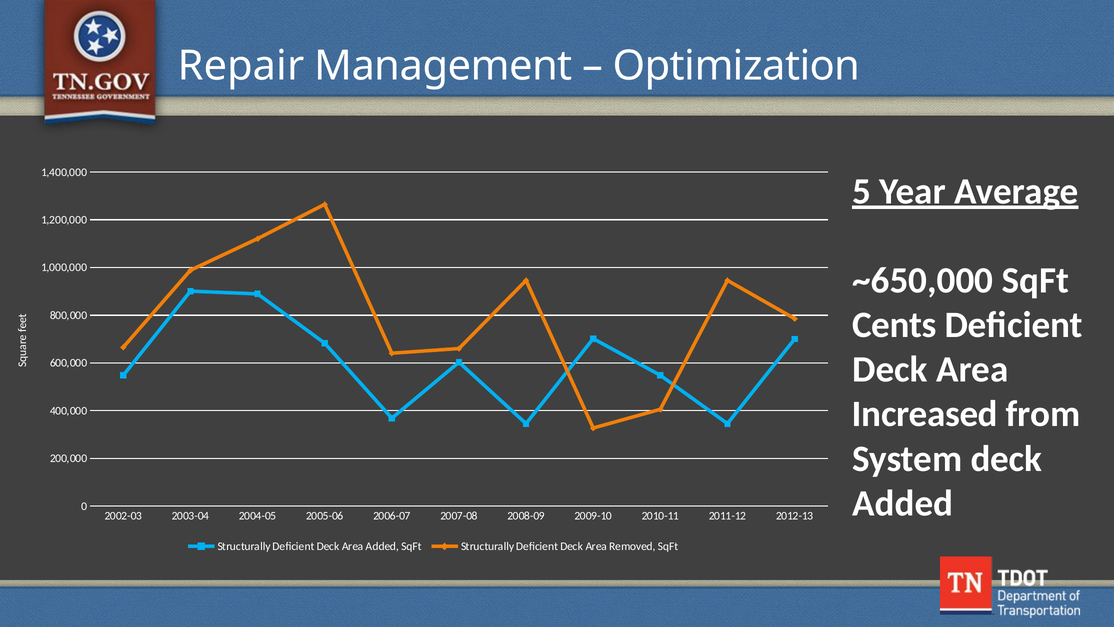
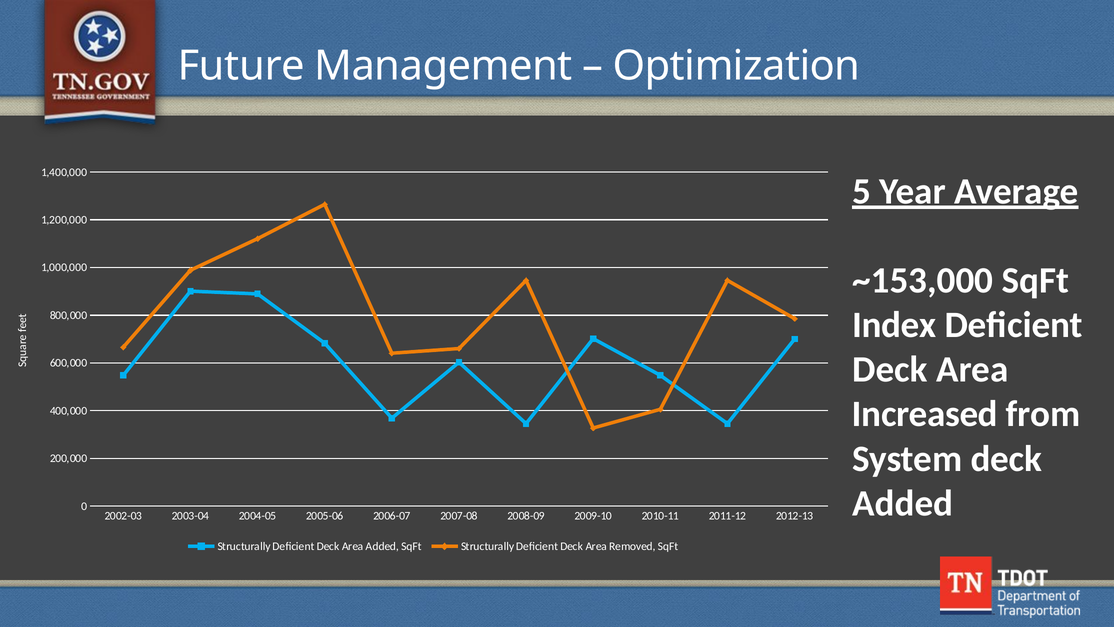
Repair: Repair -> Future (241, 66)
~650,000: ~650,000 -> ~153,000 (923, 280)
Cents: Cents -> Index (894, 325)
